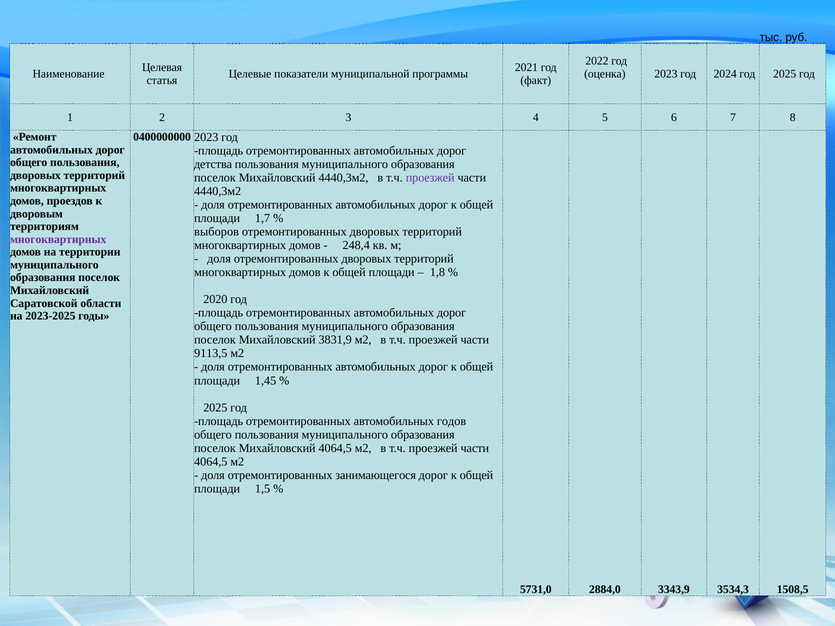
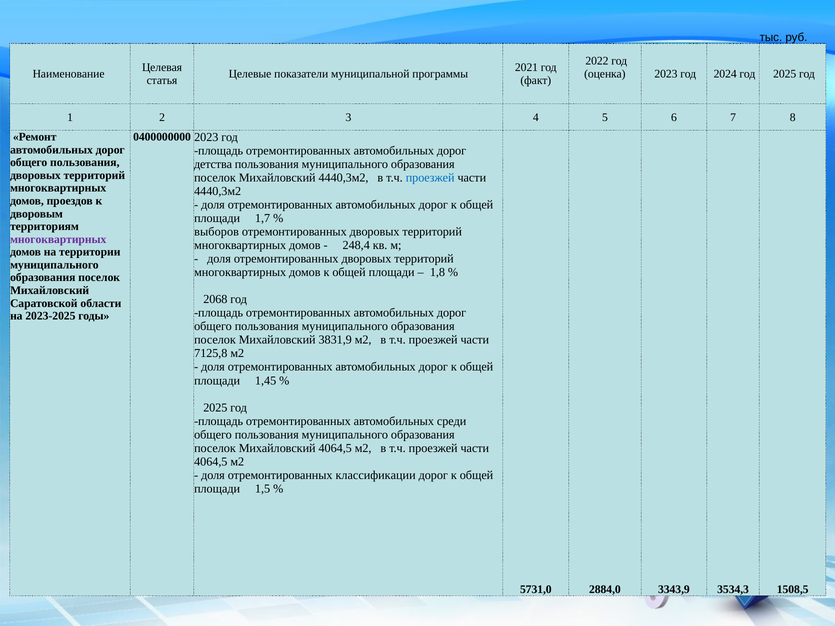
проезжей colour: purple -> blue (430, 178)
2020: 2020 -> 2068 (215, 300)
9113,5: 9113,5 -> 7125,8 (211, 354)
годов: годов -> среди (452, 421)
занимающегося: занимающегося -> классификации (376, 475)
